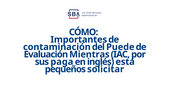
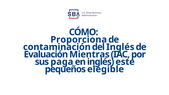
Importantes: Importantes -> Proporciona (79, 40)
del Puede: Puede -> Inglés (120, 47)
está: está -> este (125, 62)
solicitar: solicitar -> elegible (106, 69)
